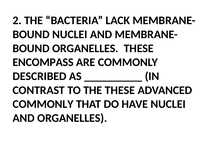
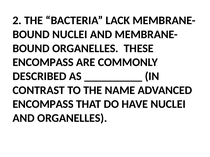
THE THESE: THESE -> NAME (120, 90)
COMMONLY: COMMONLY -> ENCOMPASS (43, 104)
